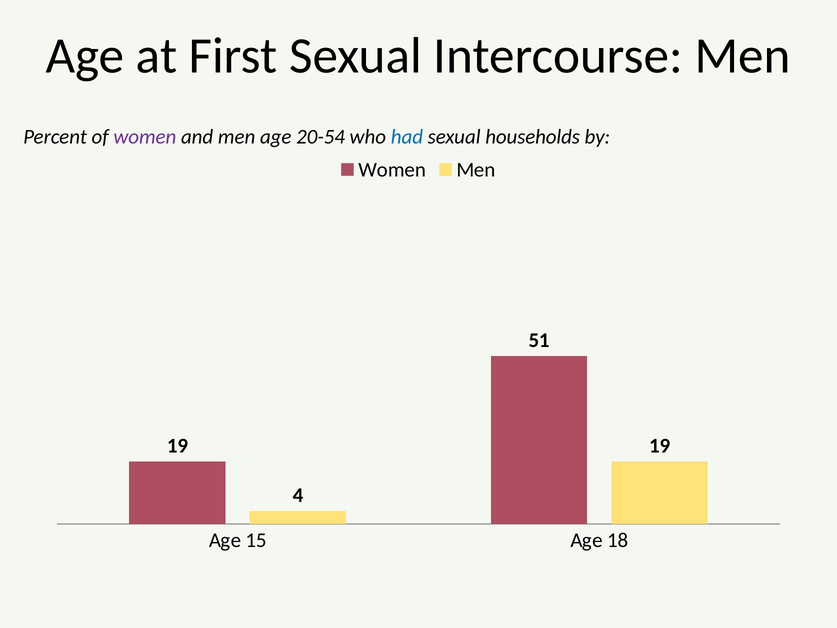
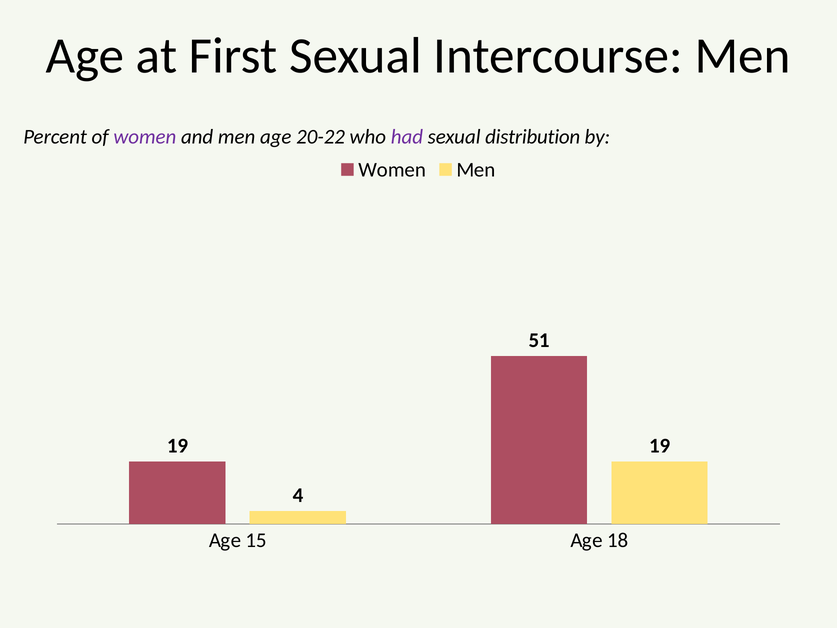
20-54: 20-54 -> 20-22 (321, 137)
had colour: blue -> purple (407, 137)
households: households -> distribution (533, 137)
